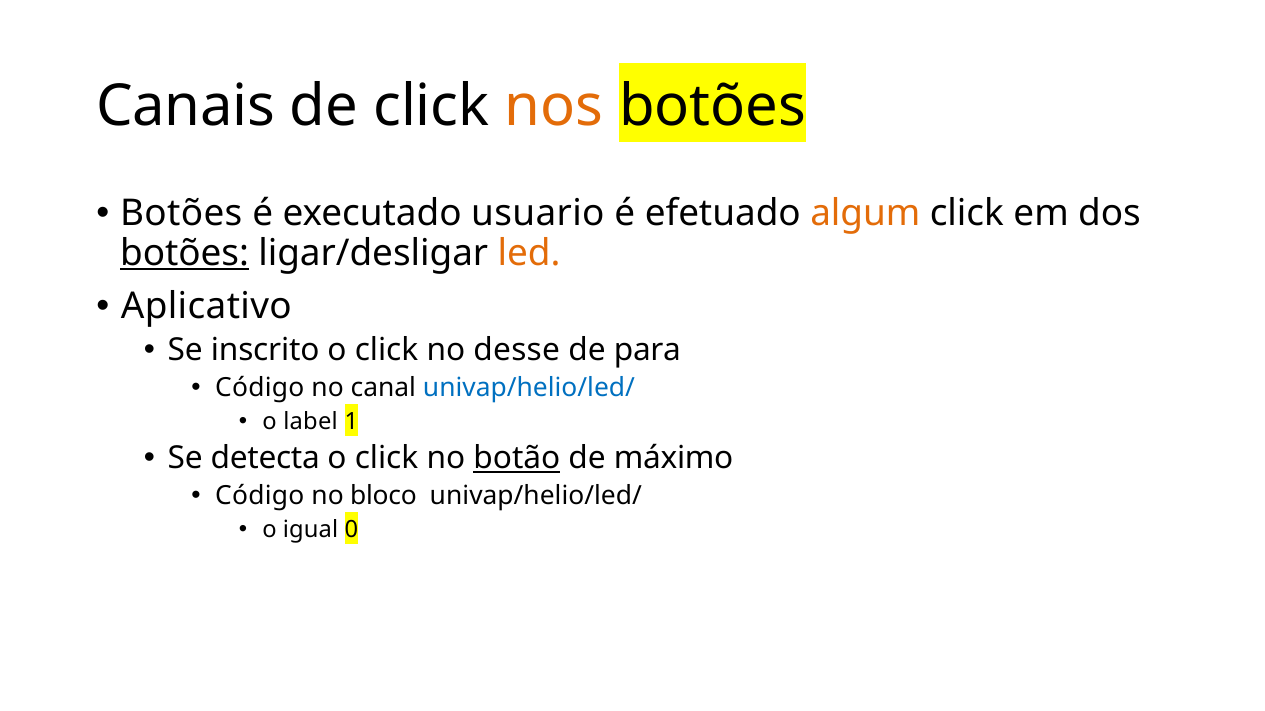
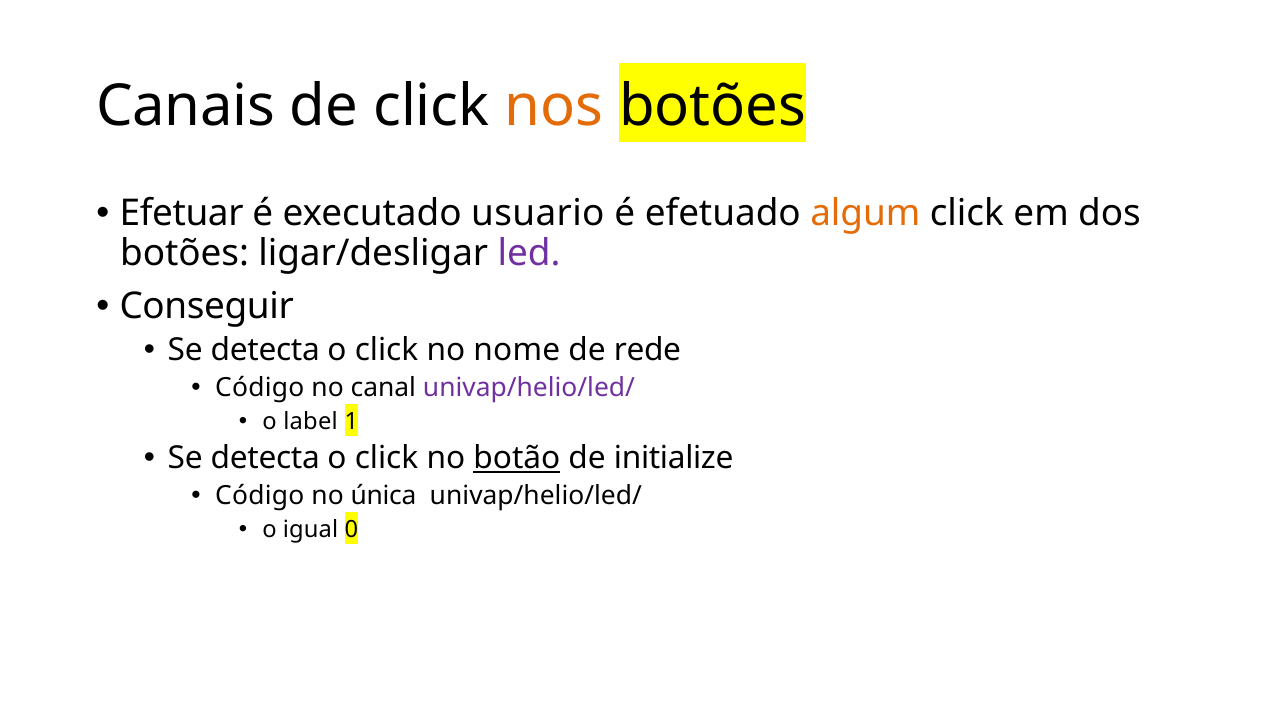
Botões: Botões -> Efetuar (182, 214)
botões underline: present -> none (185, 254)
led colour: orange -> purple (529, 254)
Aplicativo: Aplicativo -> Conseguir (207, 307)
inscrito: inscrito -> detecta (265, 350)
desse: desse -> nome (517, 350)
para: para -> rede (647, 350)
univap/helio/led/ colour: blue -> purple (529, 388)
máximo: máximo -> initialize (674, 458)
bloco: bloco -> única (383, 496)
